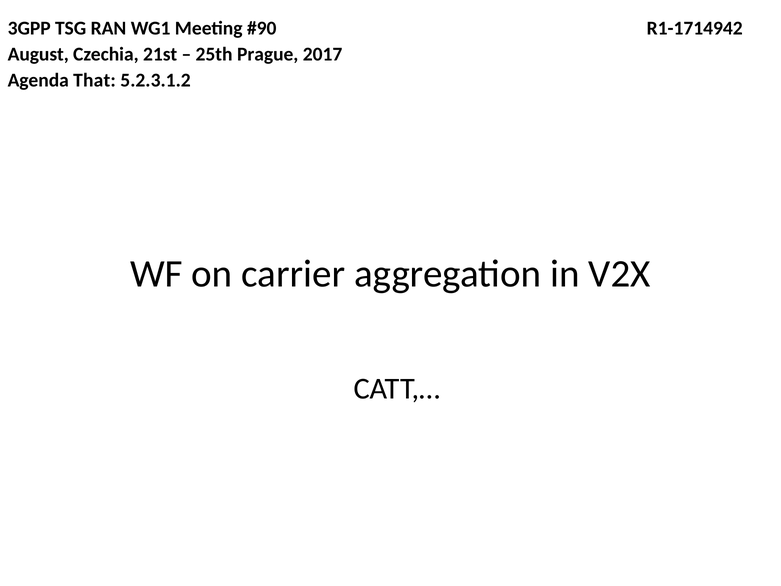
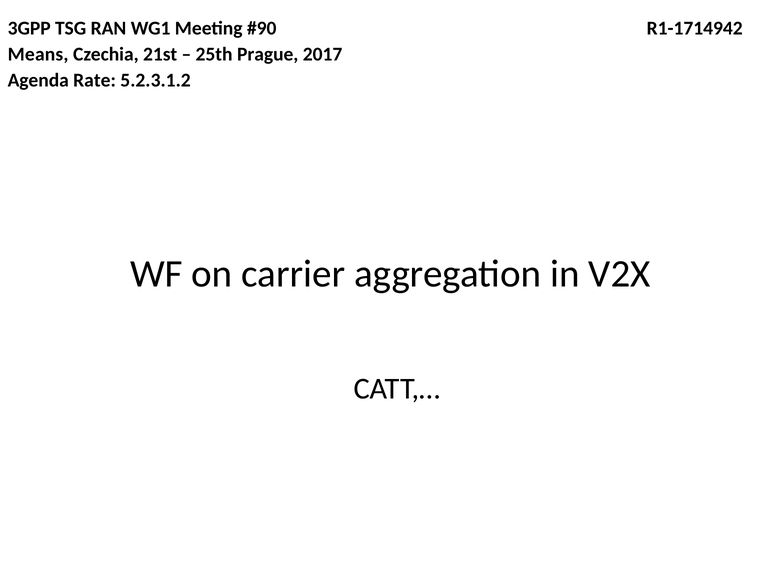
August: August -> Means (38, 54)
That: That -> Rate (95, 80)
